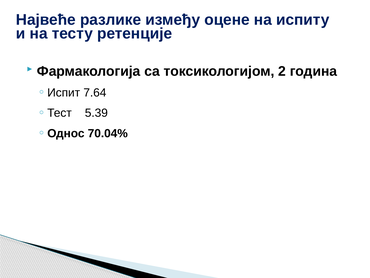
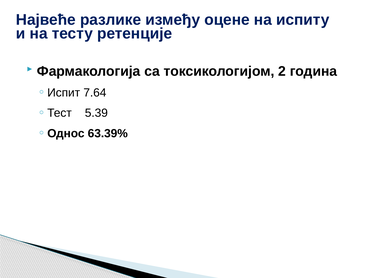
70.04%: 70.04% -> 63.39% (108, 133)
